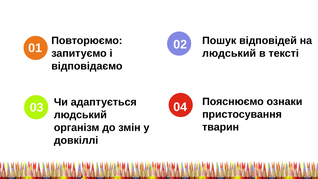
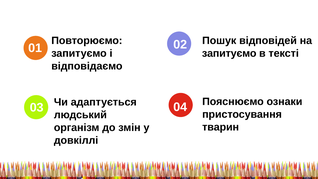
людський: людський -> запитуємо (229, 53)
